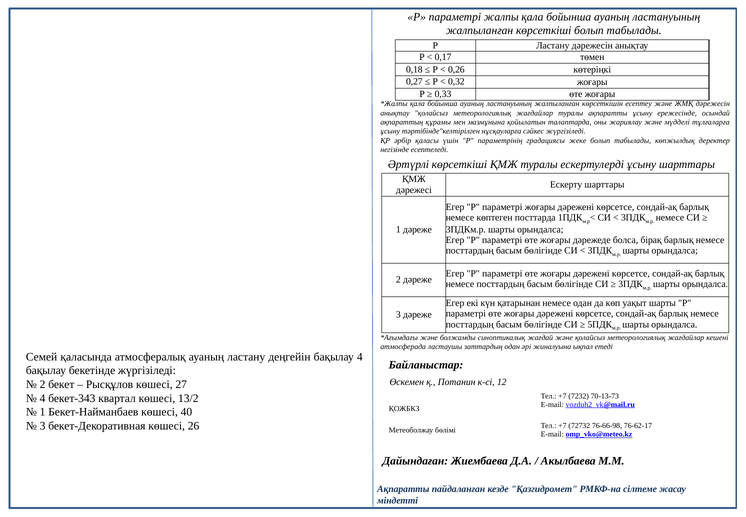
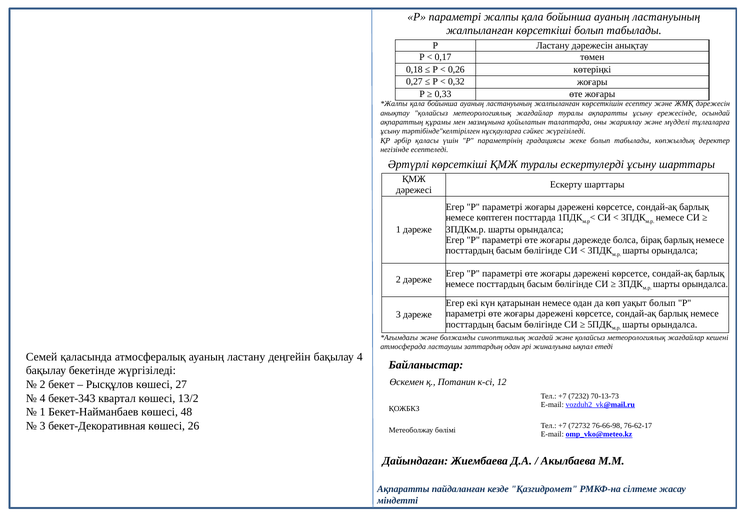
уақыт шарты: шарты -> болып (662, 303)
40: 40 -> 48 (186, 412)
